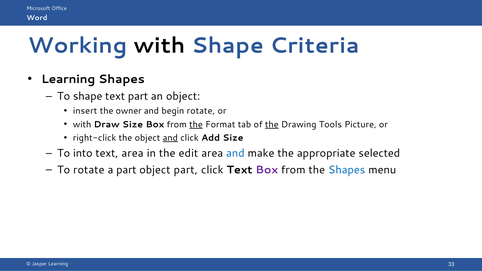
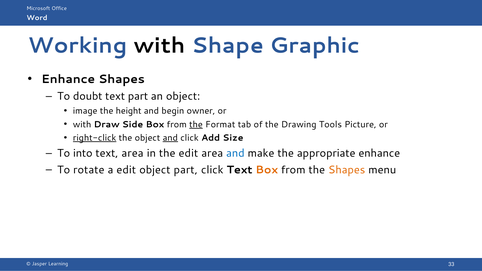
Criteria: Criteria -> Graphic (315, 46)
Learning: Learning -> Enhance (68, 79)
To shape: shape -> doubt (88, 96)
insert: insert -> image (85, 111)
owner: owner -> height (129, 111)
begin rotate: rotate -> owner (201, 111)
Draw Size: Size -> Side (133, 124)
the underline: present -> none (272, 124)
right-click underline: none -> present (95, 138)
appropriate selected: selected -> enhance (379, 153)
a part: part -> edit (126, 170)
Box colour: purple -> orange (267, 170)
Shapes colour: blue -> orange (347, 170)
